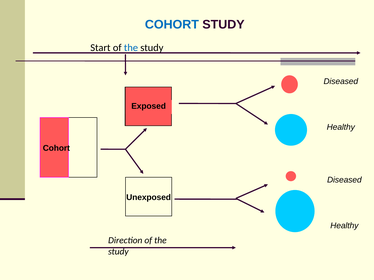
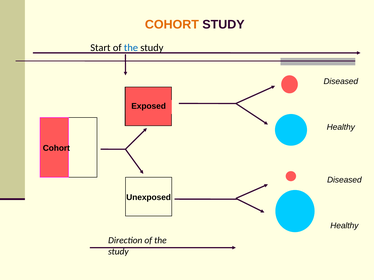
COHORT colour: blue -> orange (172, 24)
